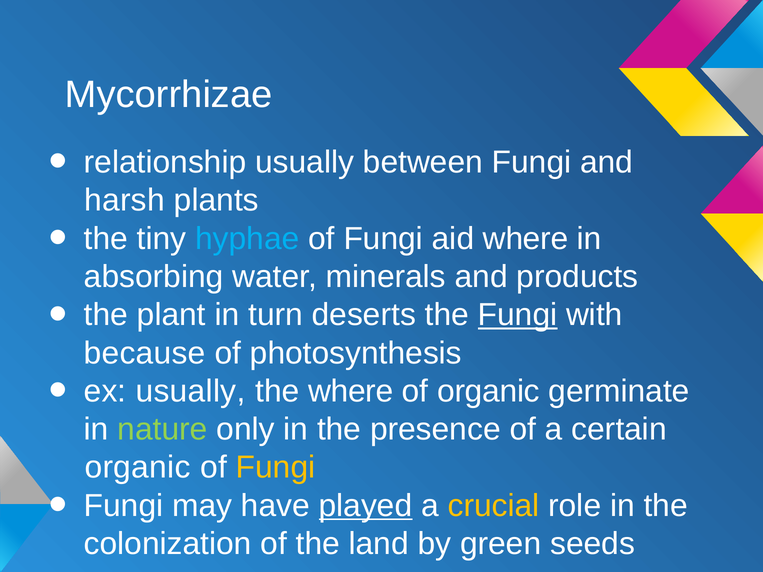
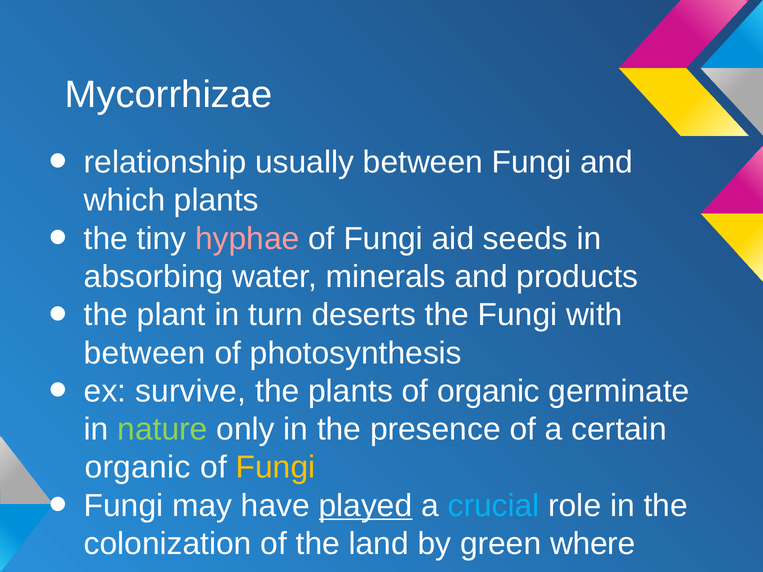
harsh: harsh -> which (125, 201)
hyphae colour: light blue -> pink (247, 239)
aid where: where -> seeds (525, 239)
Fungi underline: present -> none (518, 315)
because: because -> between (145, 353)
ex usually: usually -> survive (191, 391)
the where: where -> plants (351, 391)
crucial colour: yellow -> light blue (494, 506)
seeds: seeds -> where (593, 544)
